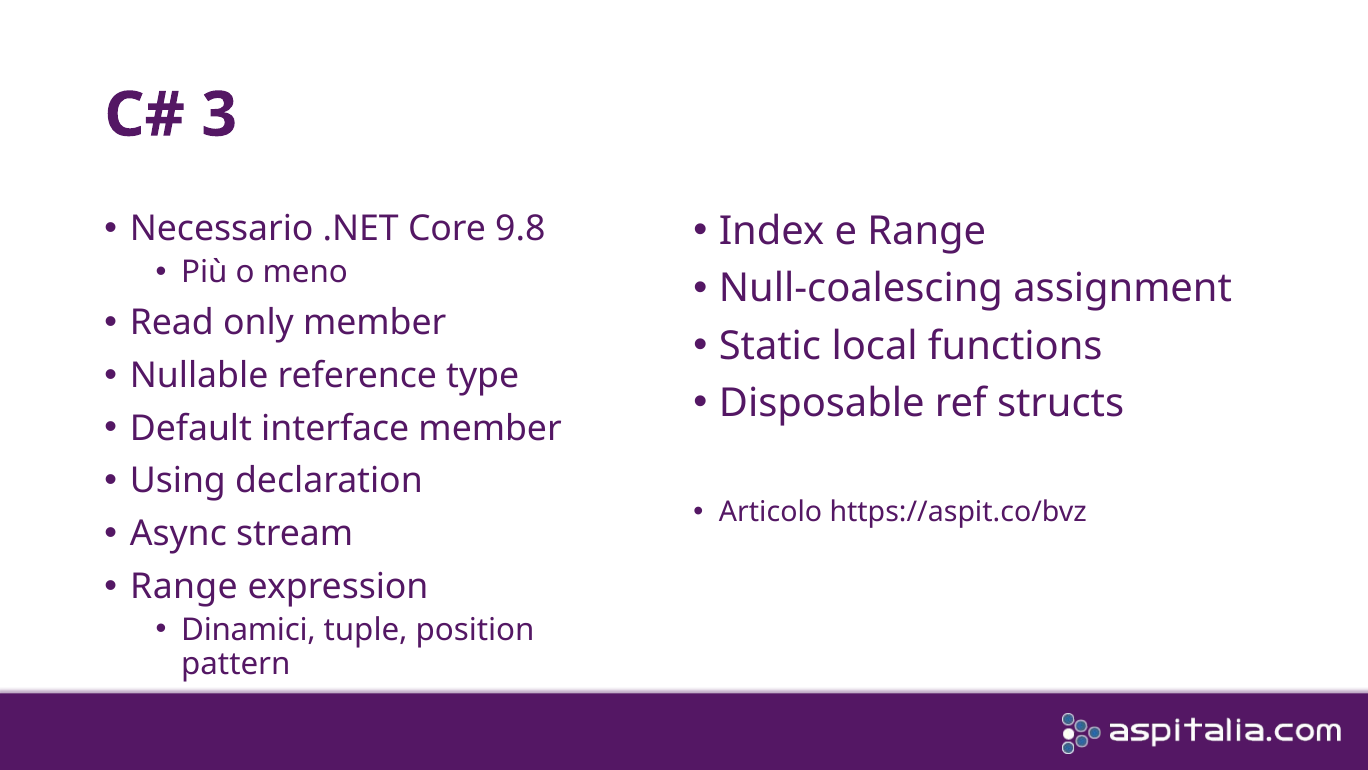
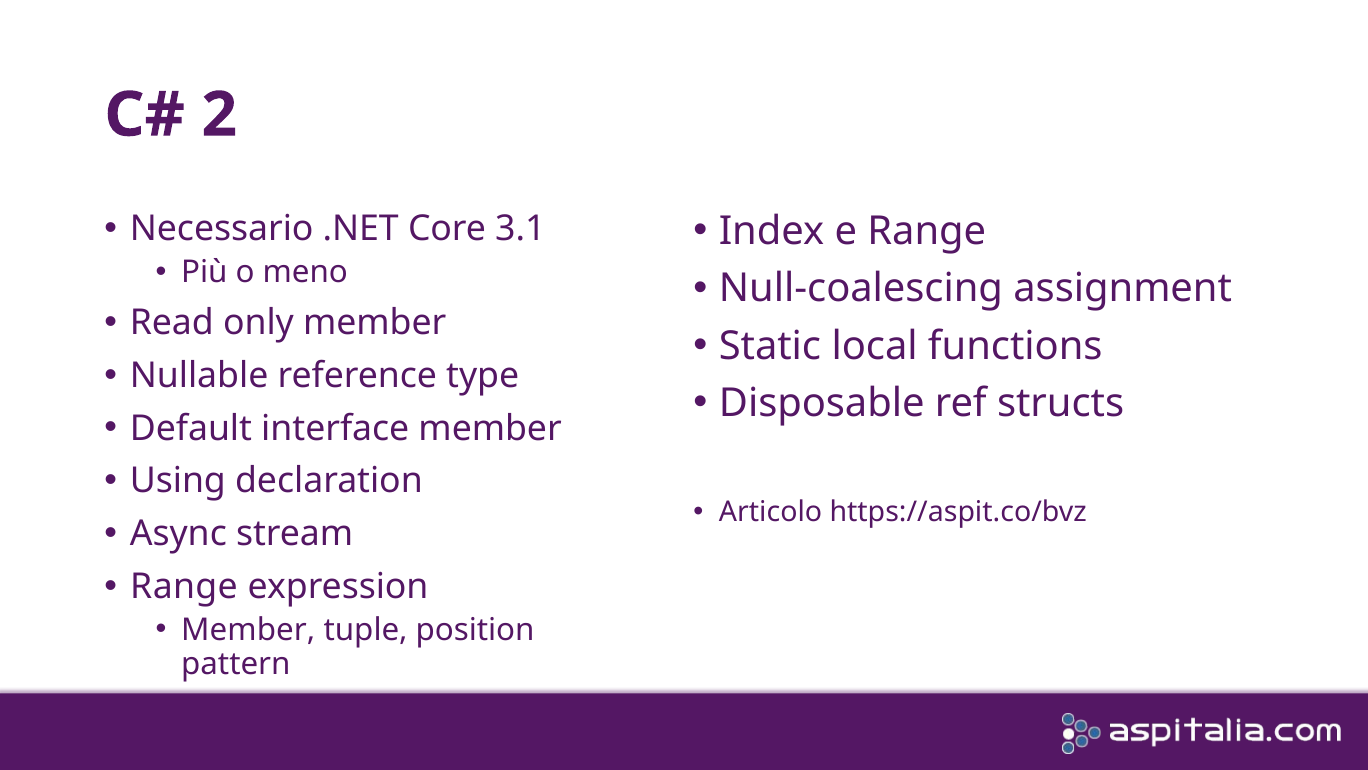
3: 3 -> 2 (219, 115)
9.8: 9.8 -> 3.1 (520, 229)
Dinamici: Dinamici -> Member (248, 629)
